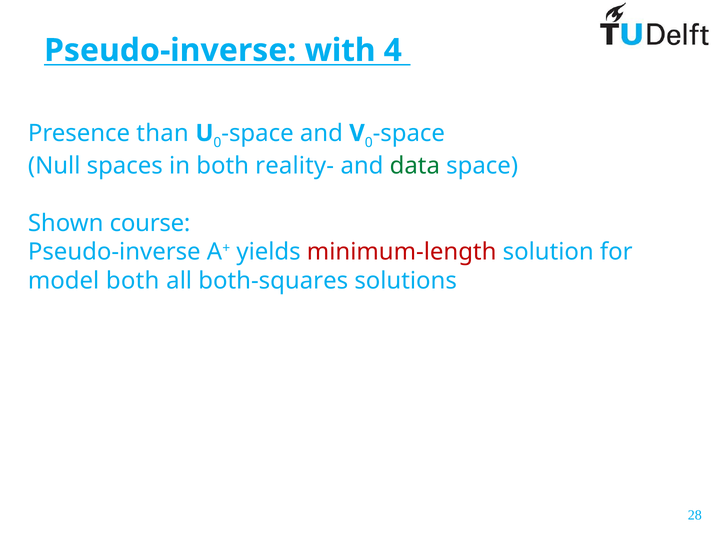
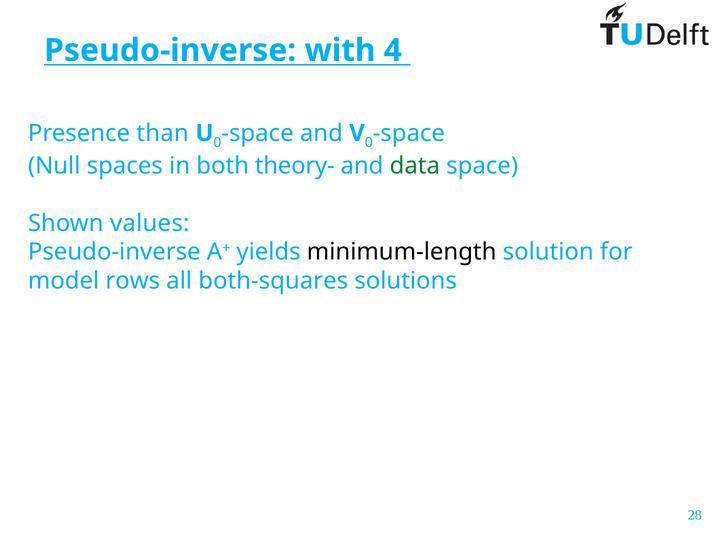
reality-: reality- -> theory- (295, 166)
course: course -> values (150, 223)
minimum-length colour: red -> black (402, 252)
model both: both -> rows (133, 281)
